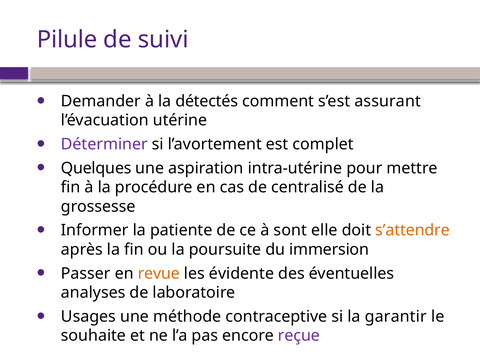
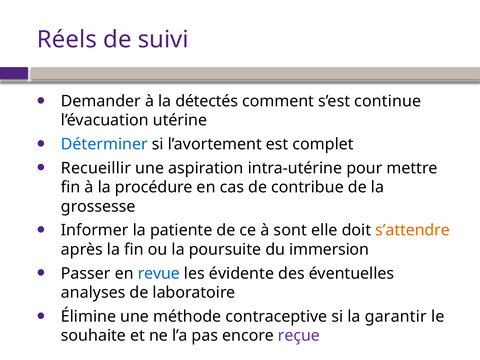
Pilule: Pilule -> Réels (67, 40)
assurant: assurant -> continue (388, 101)
Déterminer colour: purple -> blue (104, 144)
Quelques: Quelques -> Recueillir (96, 168)
centralisé: centralisé -> contribue (307, 187)
revue colour: orange -> blue (159, 273)
Usages: Usages -> Élimine (89, 316)
